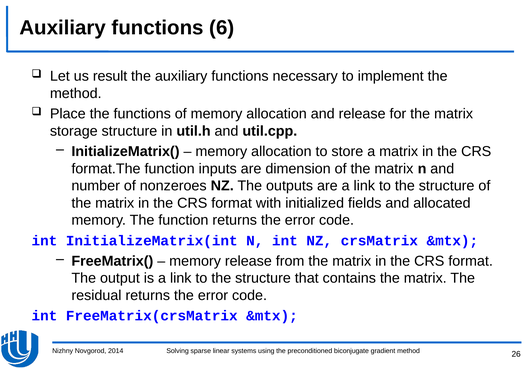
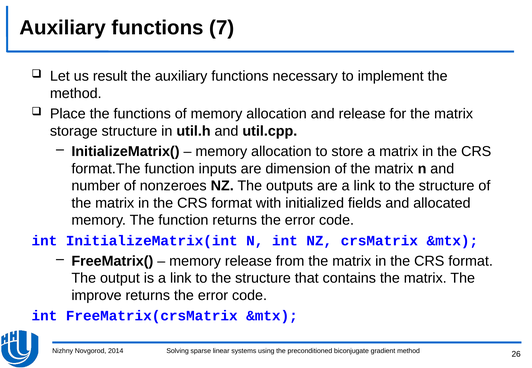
6: 6 -> 7 (222, 28)
residual: residual -> improve (97, 296)
